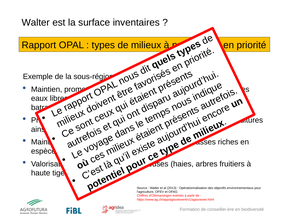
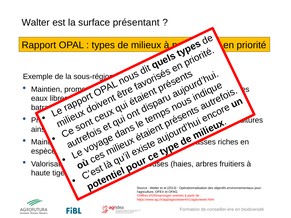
inventaires: inventaires -> présentant (136, 22)
